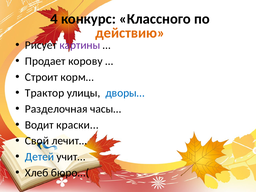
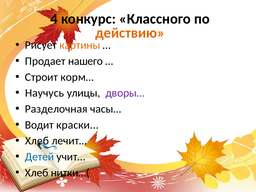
картины colour: purple -> orange (80, 45)
корову: корову -> нашего (86, 61)
Трактор: Трактор -> Научусь (45, 93)
дворы… colour: blue -> purple (125, 93)
Свой: Свой -> Хлеб (37, 141)
бюро…(: бюро…( -> нитки…( (70, 173)
